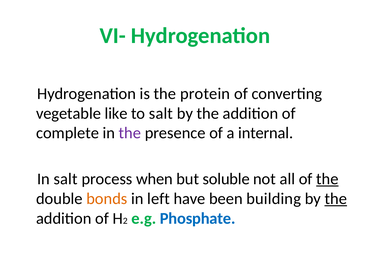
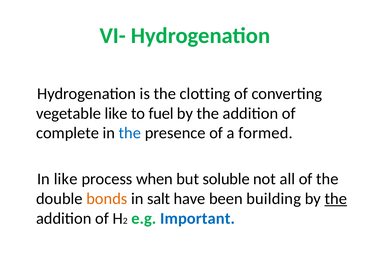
protein: protein -> clotting (205, 94)
to salt: salt -> fuel (161, 114)
the colour: purple -> blue (130, 133)
internal: internal -> formed (266, 133)
In salt: salt -> like (66, 179)
the underline: present -> none (327, 179)
left: left -> salt (159, 199)
Phosphate: Phosphate -> Important (198, 219)
